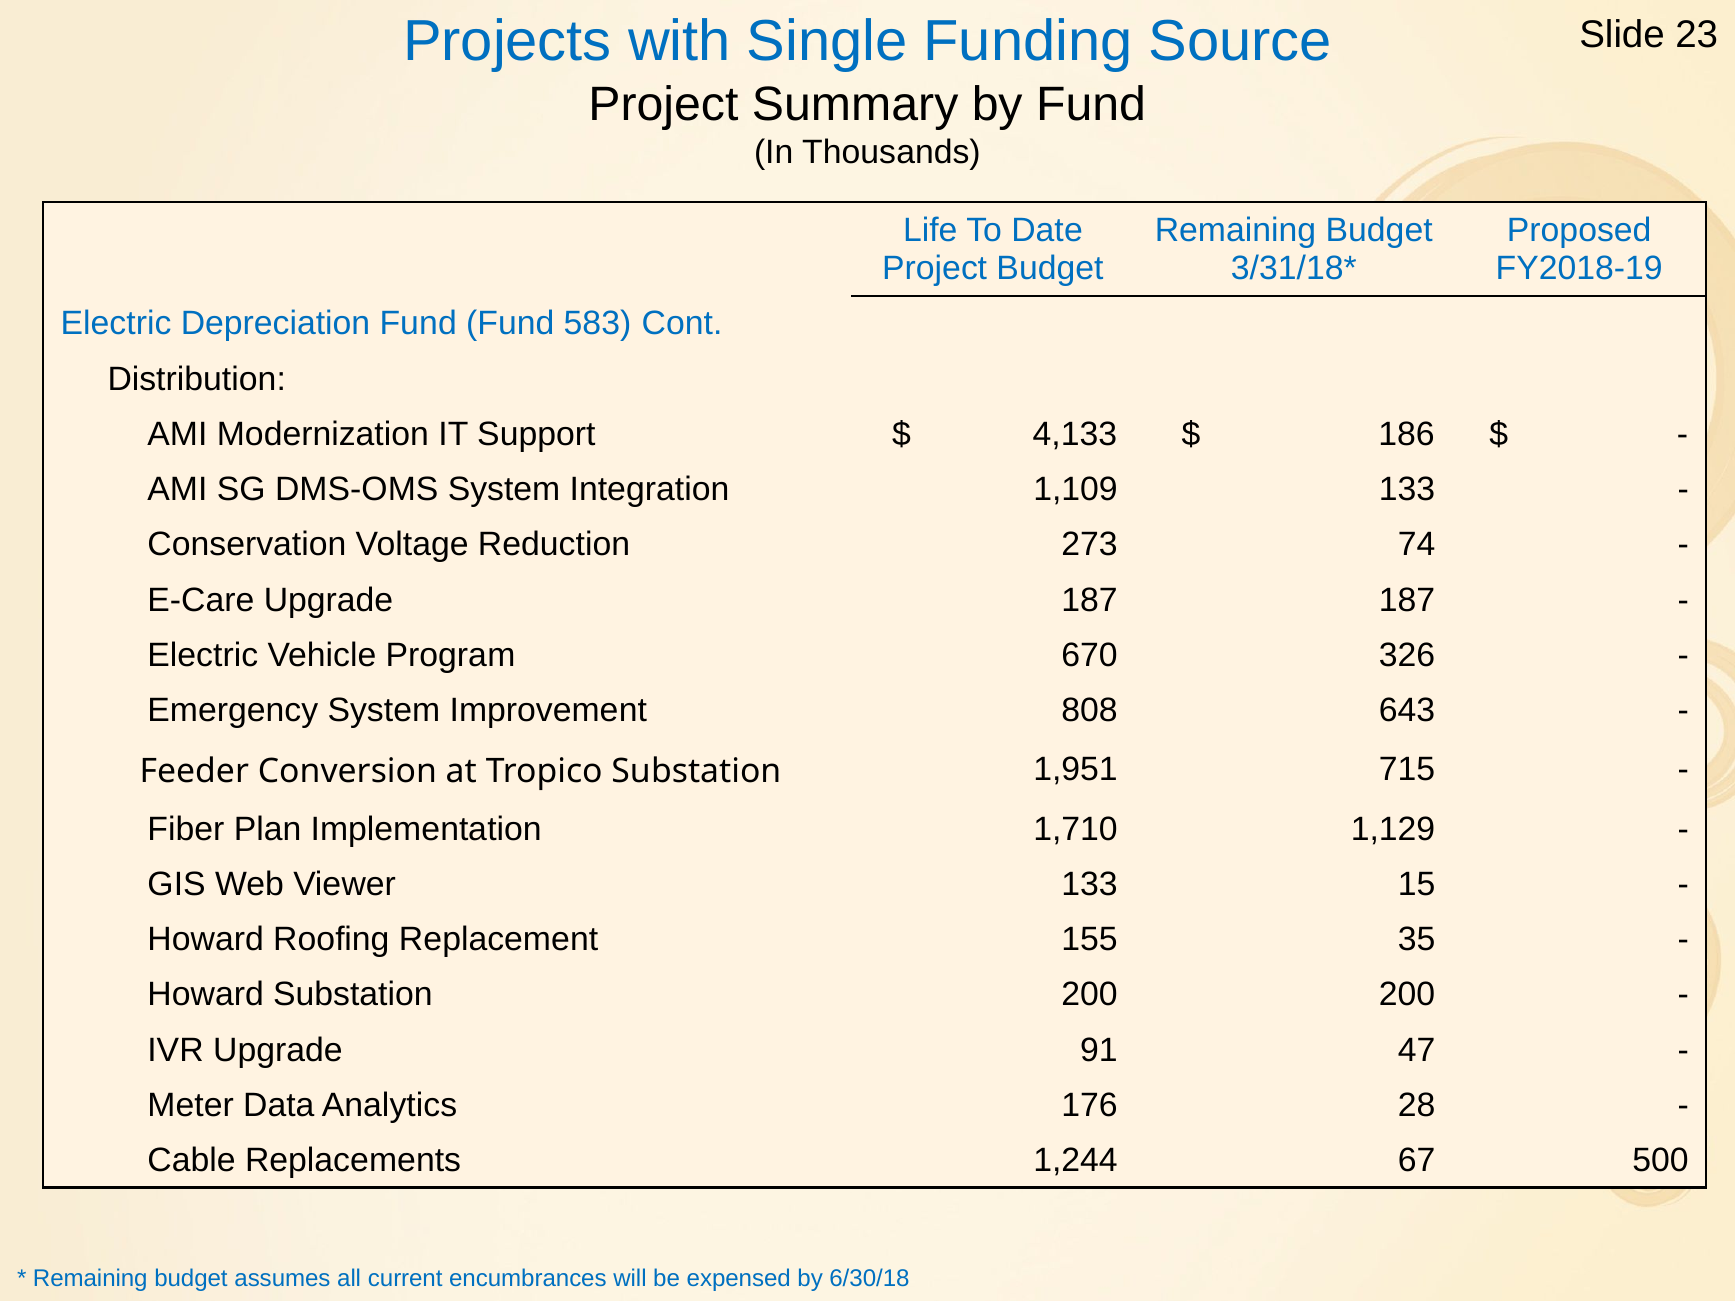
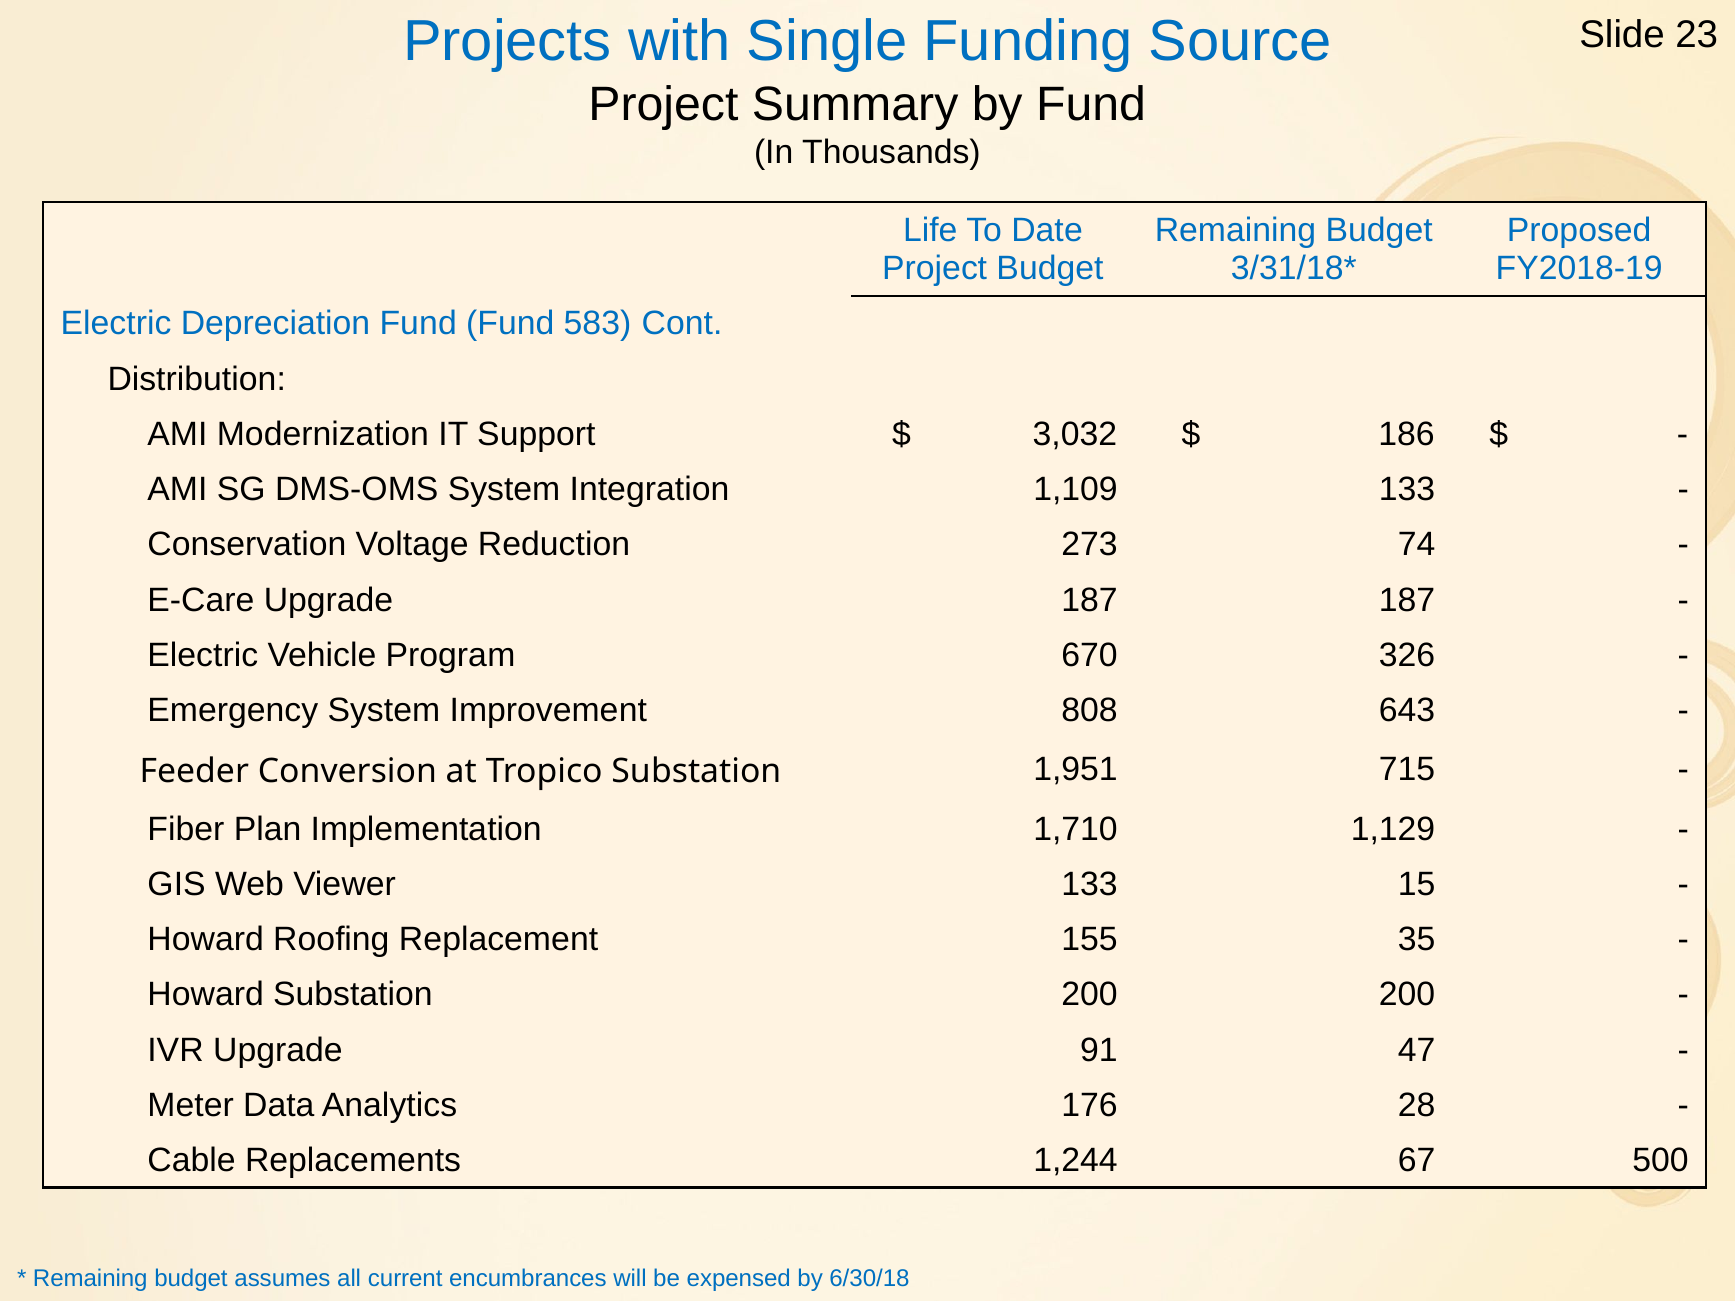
4,133: 4,133 -> 3,032 (1075, 434)
